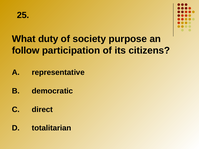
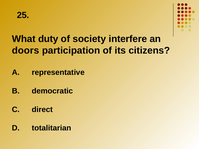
purpose: purpose -> interfere (128, 39)
follow: follow -> doors (26, 51)
